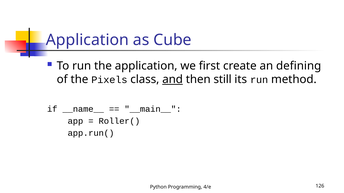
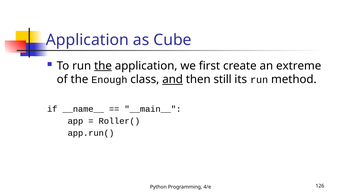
the underline: none -> present (103, 66)
defining: defining -> extreme (299, 66)
Pixels: Pixels -> Enough (109, 80)
